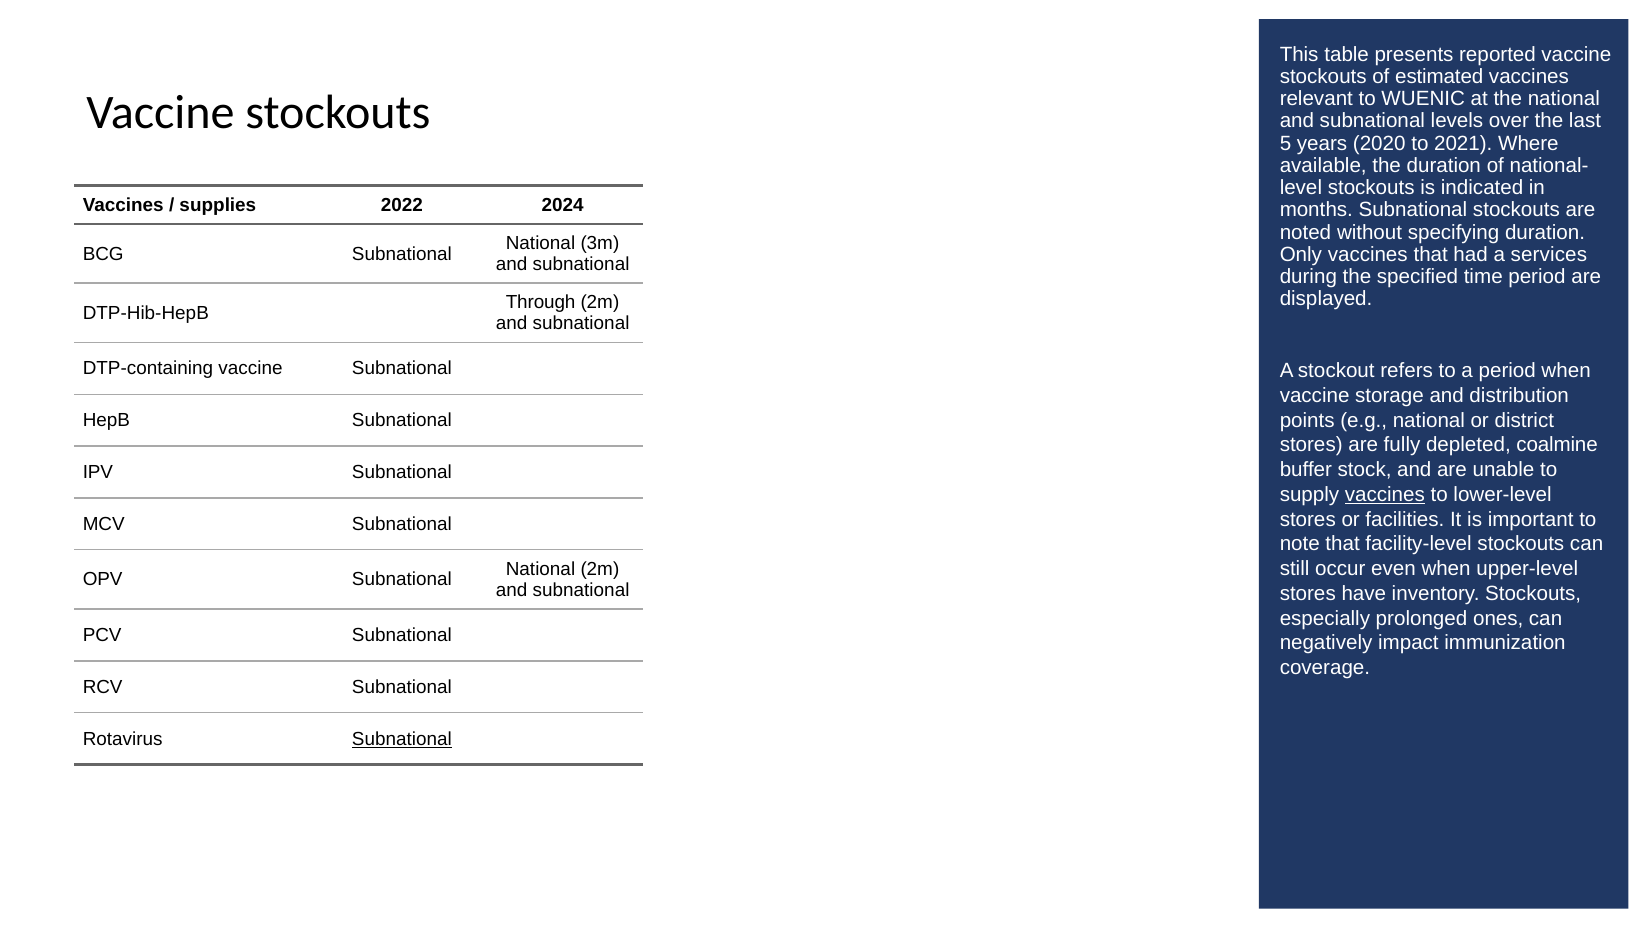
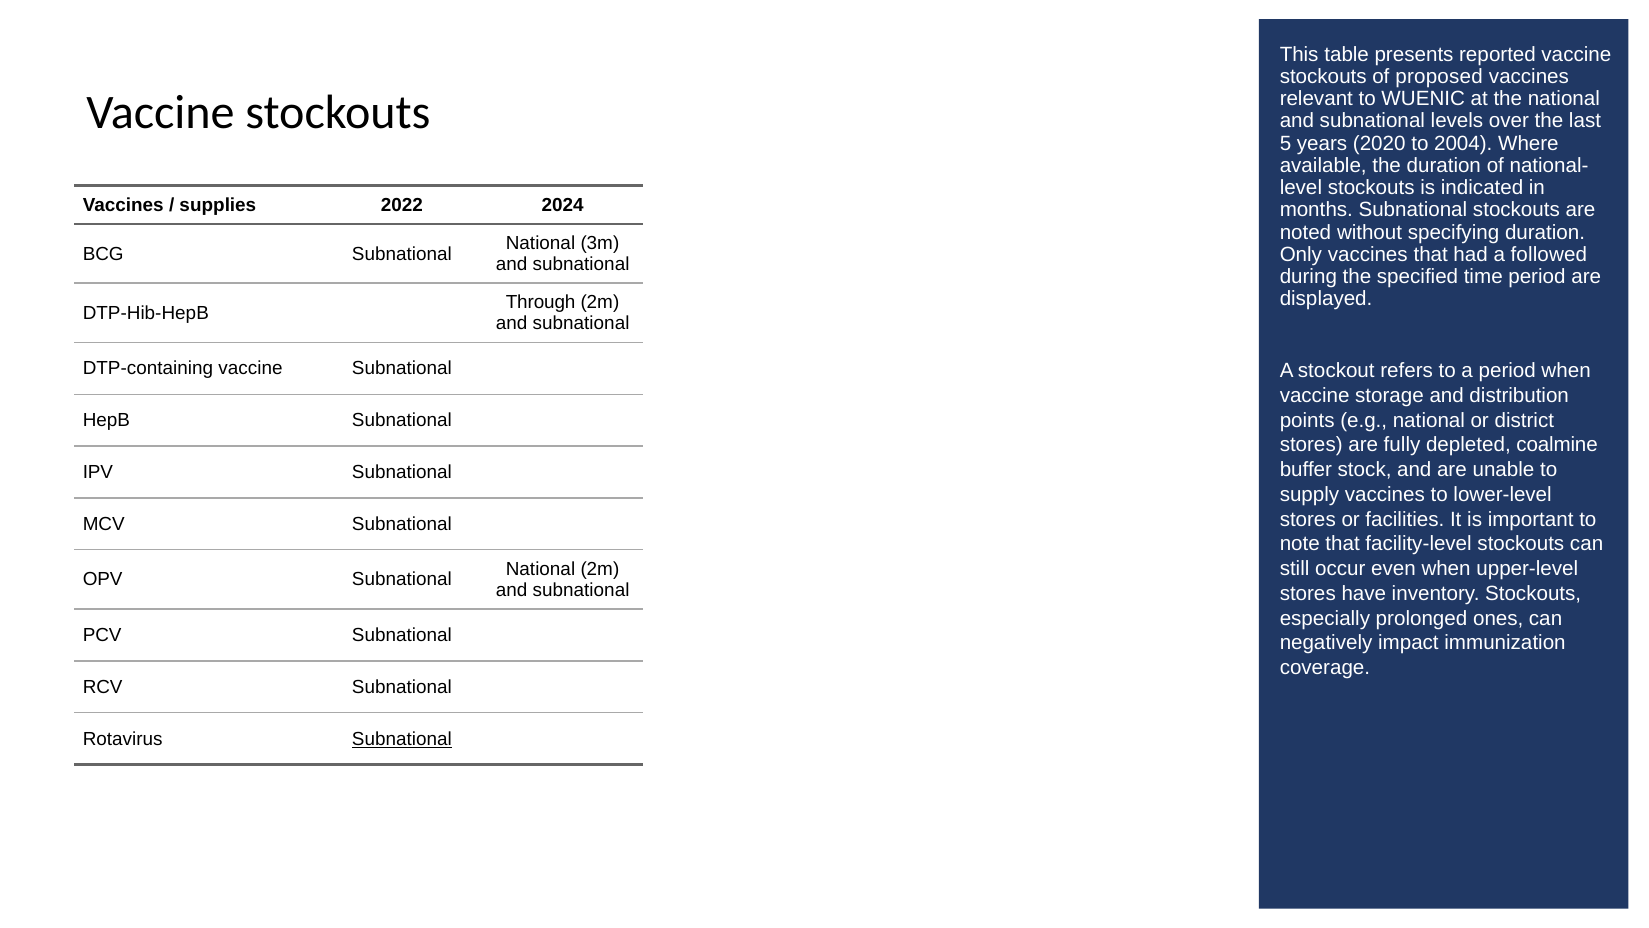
estimated: estimated -> proposed (1439, 76)
2021: 2021 -> 2004 (1463, 143)
services: services -> followed (1549, 254)
vaccines underline: present -> none (1385, 494)
